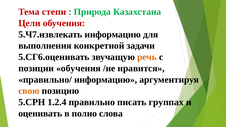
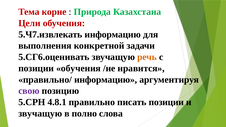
степи: степи -> корне (54, 12)
свою colour: orange -> purple (29, 91)
1.2.4: 1.2.4 -> 4.8.1 (57, 102)
писать группах: группах -> позиции (166, 102)
оценивать: оценивать -> звучащую (40, 114)
